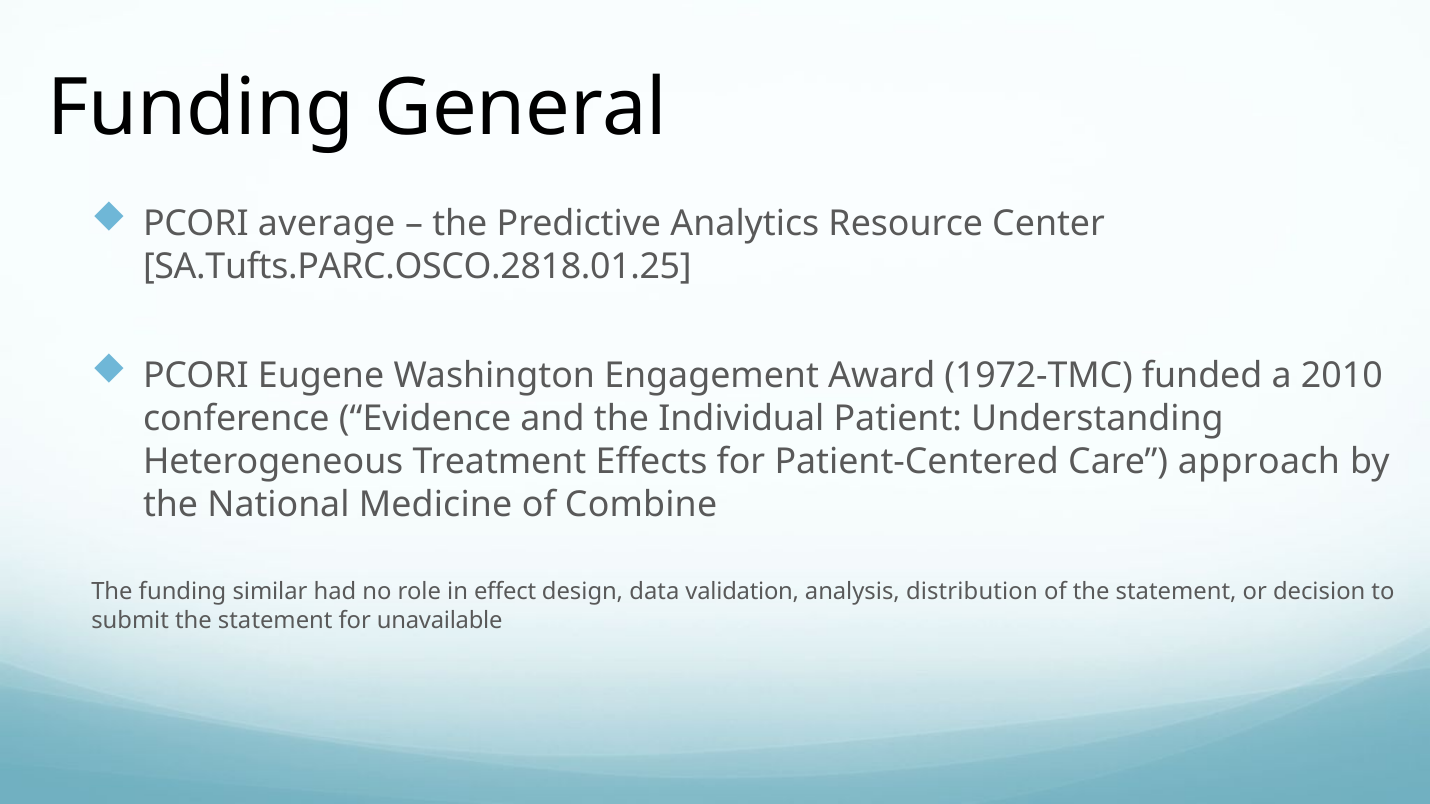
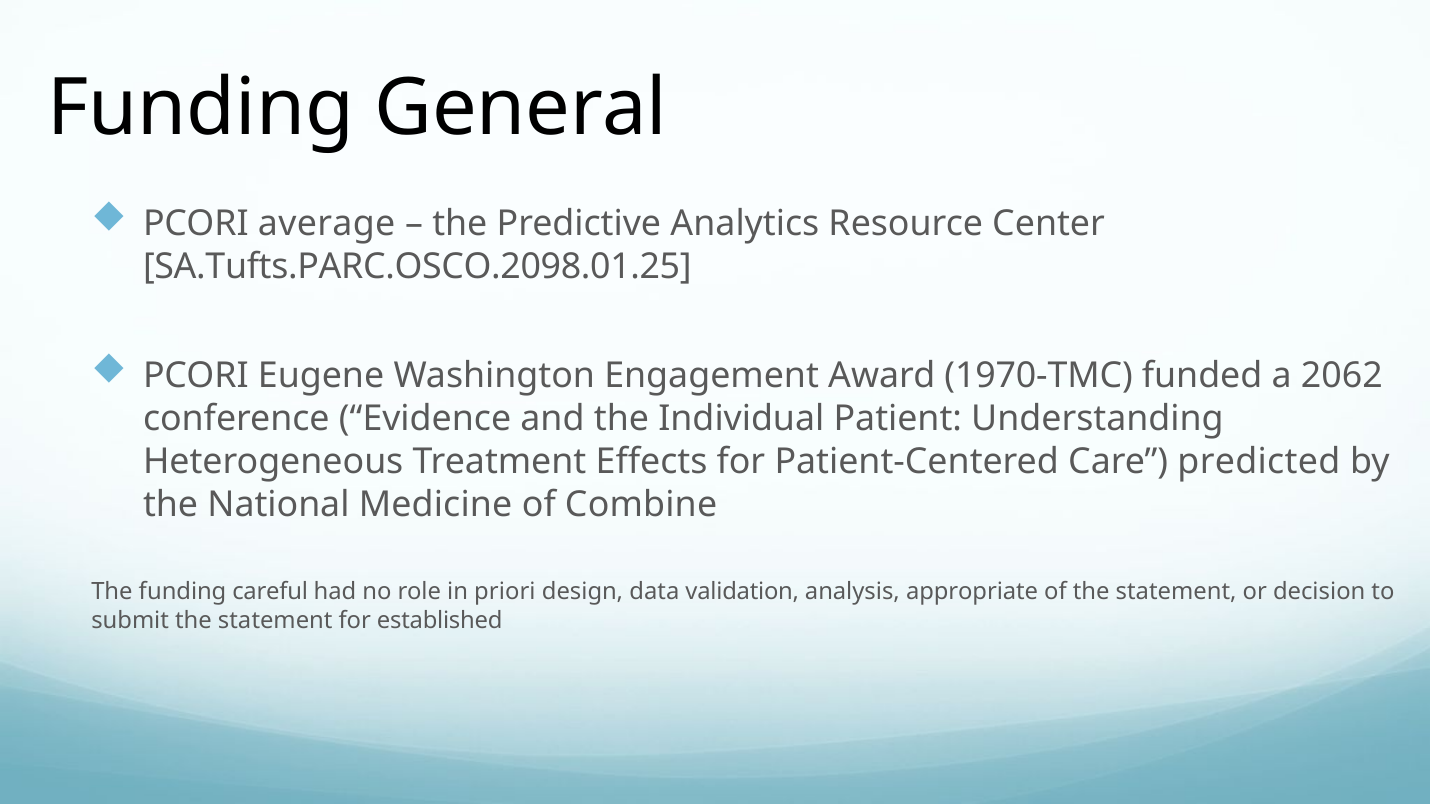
SA.Tufts.PARC.OSCO.2818.01.25: SA.Tufts.PARC.OSCO.2818.01.25 -> SA.Tufts.PARC.OSCO.2098.01.25 (417, 266)
1972-TMC: 1972-TMC -> 1970-TMC (1039, 376)
2010: 2010 -> 2062 (1342, 376)
approach: approach -> predicted (1259, 462)
similar: similar -> careful (270, 592)
effect: effect -> priori (505, 592)
distribution: distribution -> appropriate (972, 592)
unavailable: unavailable -> established (440, 621)
